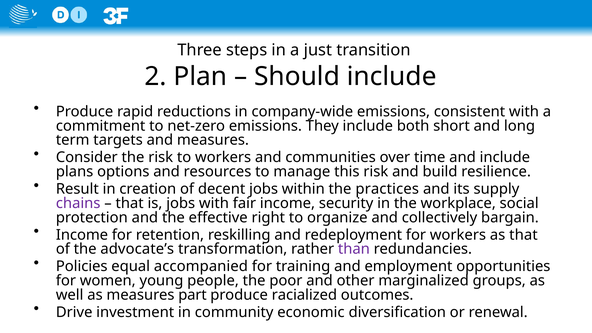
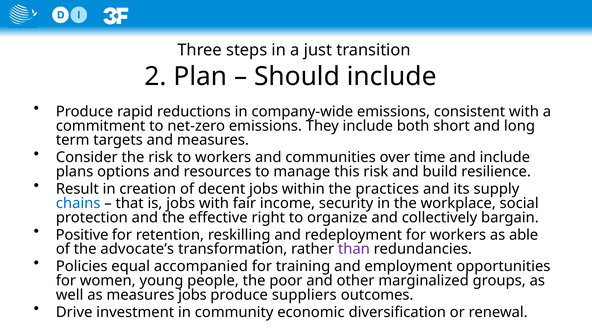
chains colour: purple -> blue (78, 203)
Income: Income -> Positive (82, 235)
as that: that -> able (524, 235)
measures part: part -> jobs (192, 295)
racialized: racialized -> suppliers (304, 295)
